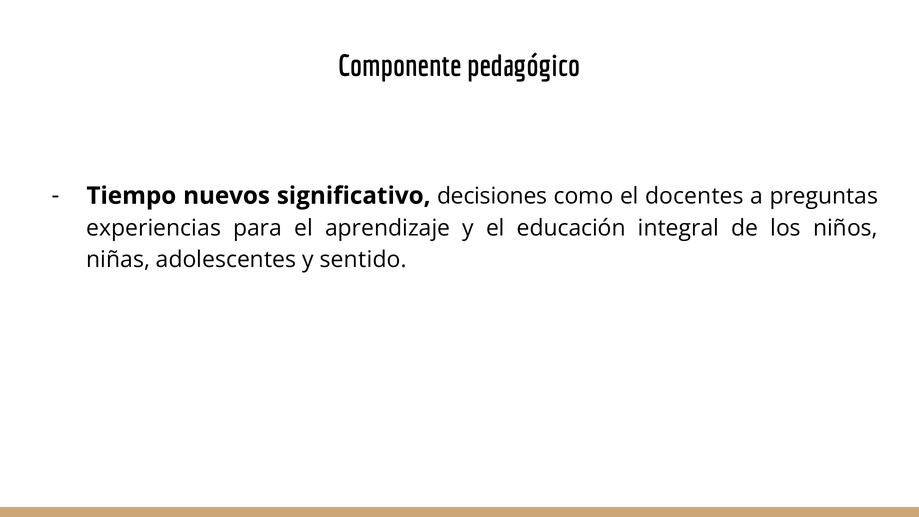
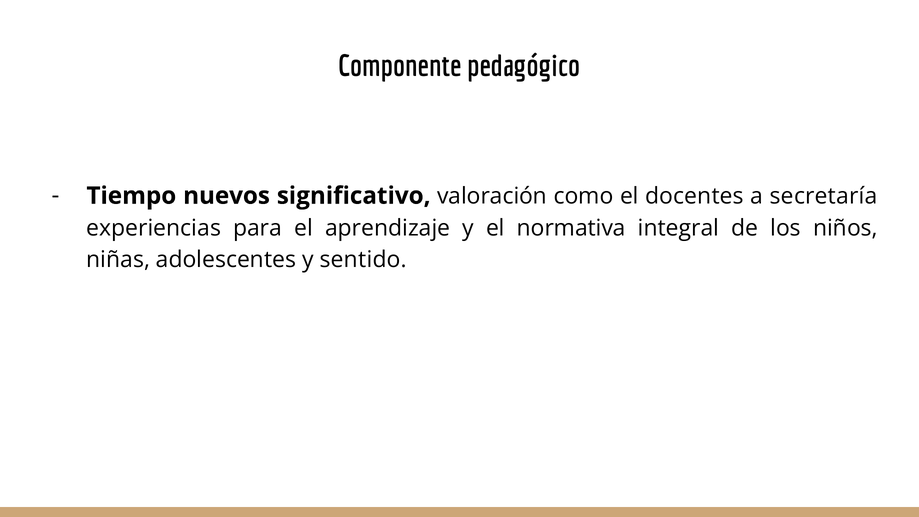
decisiones: decisiones -> valoración (492, 196)
preguntas: preguntas -> secretaría (824, 196)
educación: educación -> normativa (571, 228)
